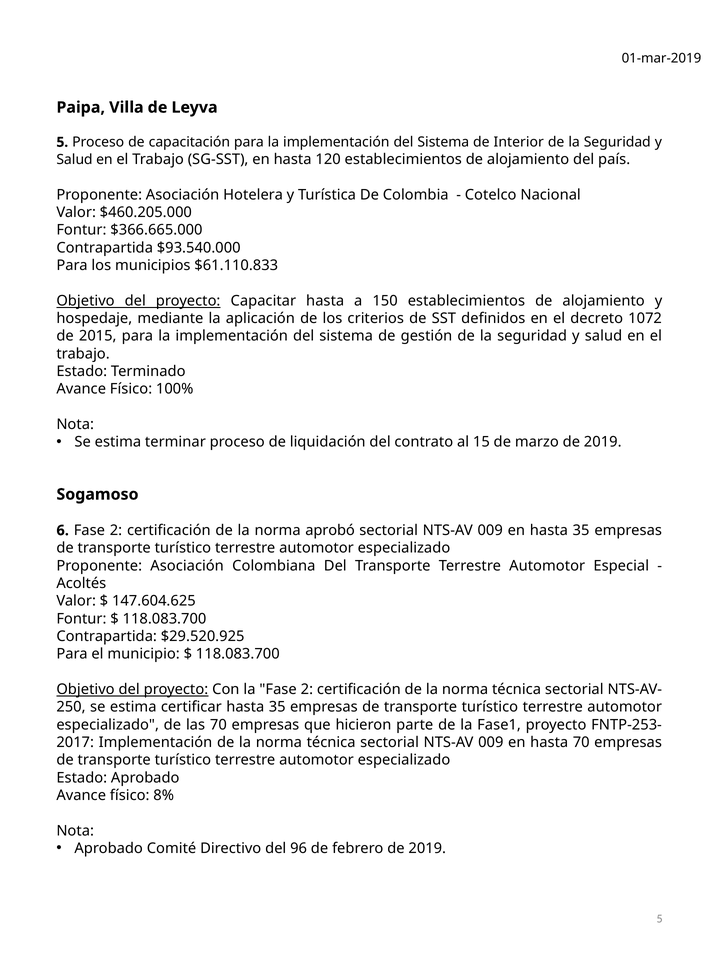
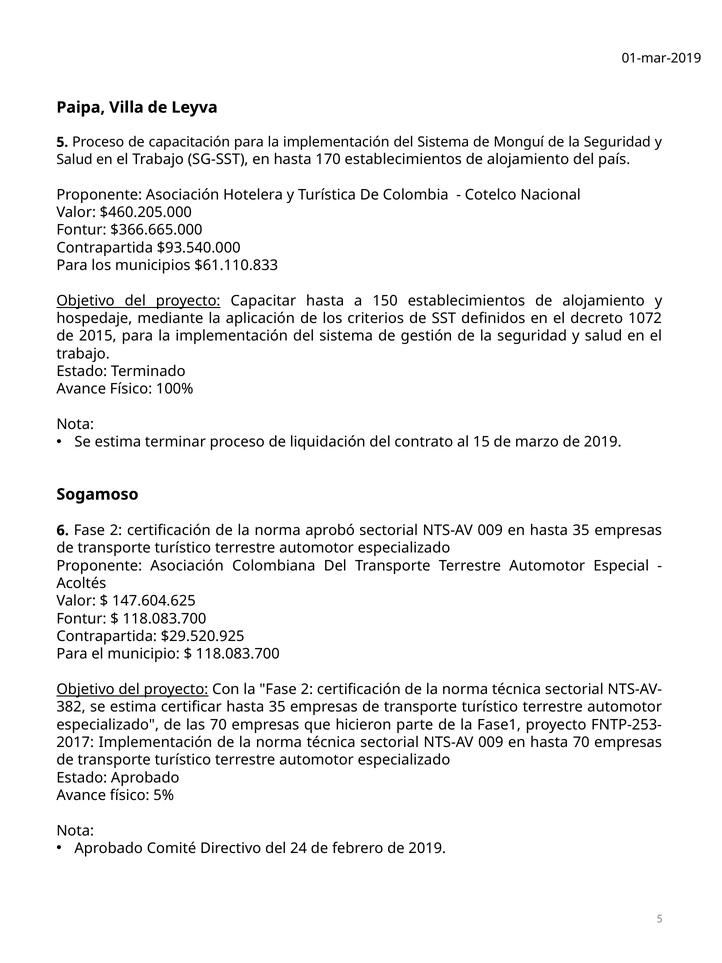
Interior: Interior -> Monguí (519, 142)
120: 120 -> 170 (328, 159)
250: 250 -> 382 (71, 707)
8%: 8% -> 5% (164, 795)
96: 96 -> 24 (299, 848)
